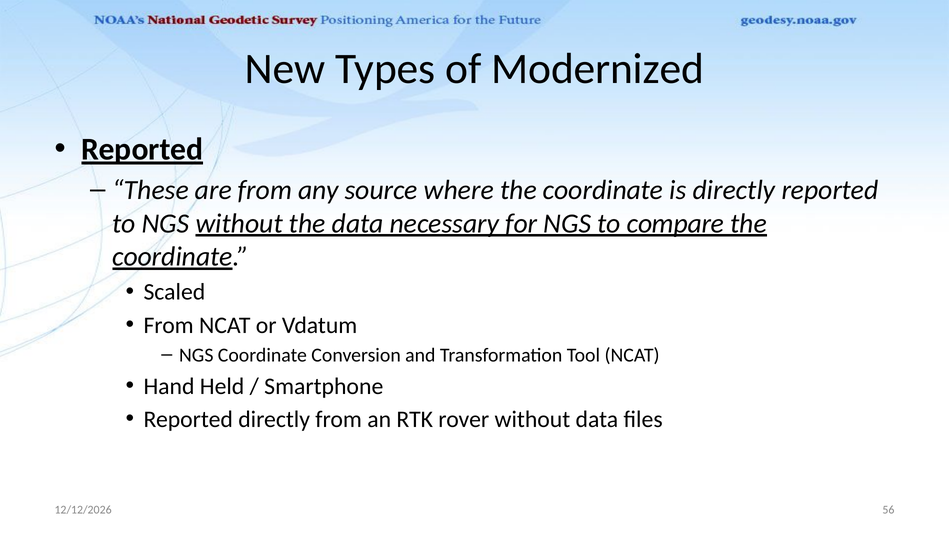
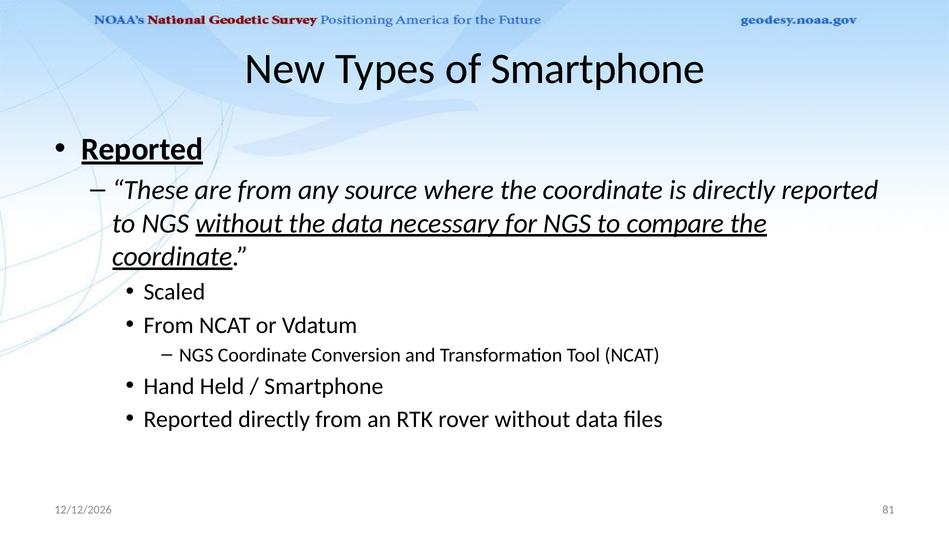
of Modernized: Modernized -> Smartphone (598, 69)
56: 56 -> 81 (888, 510)
